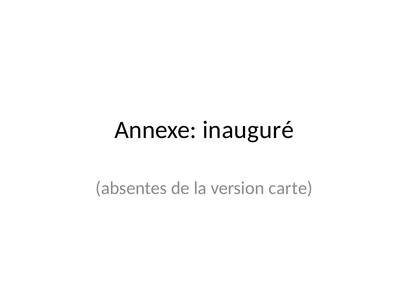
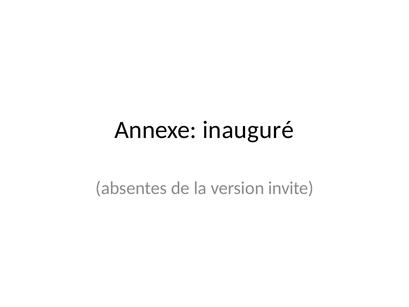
carte: carte -> invite (291, 188)
